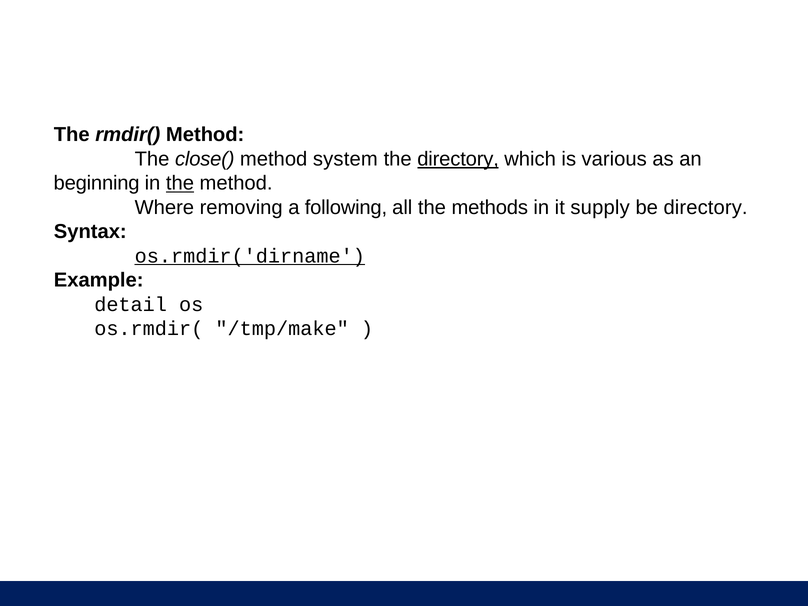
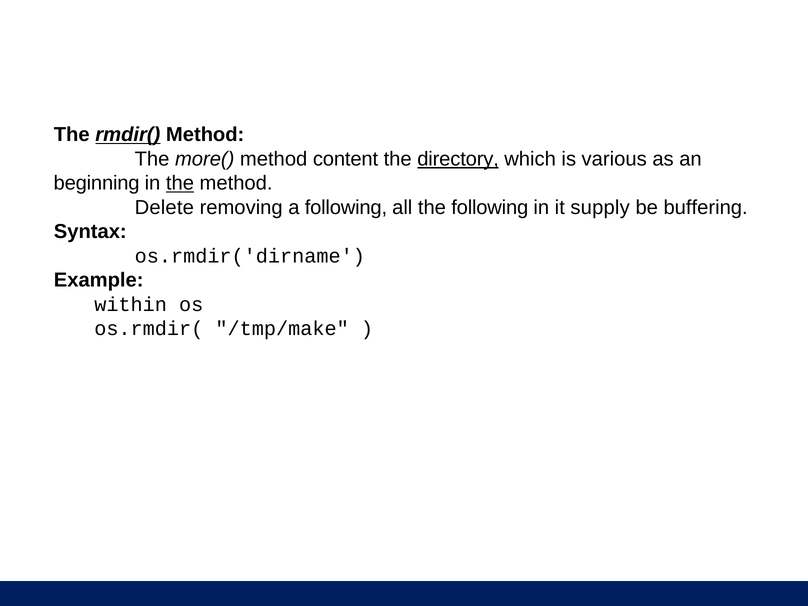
rmdir( underline: none -> present (128, 135)
close(: close( -> more( (205, 159)
system: system -> content (346, 159)
Where: Where -> Delete (164, 207)
the methods: methods -> following (490, 207)
be directory: directory -> buffering (706, 207)
os.rmdir('dirname underline: present -> none (250, 256)
detail: detail -> within (131, 304)
